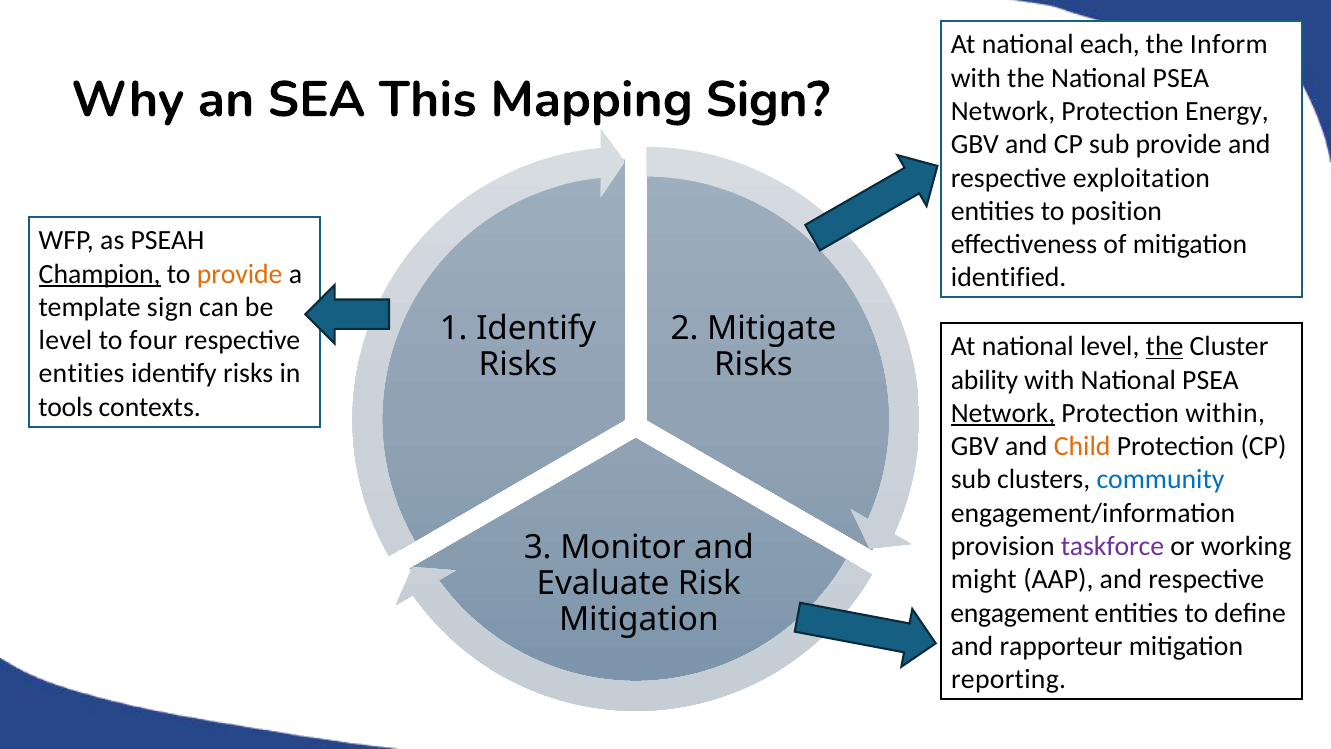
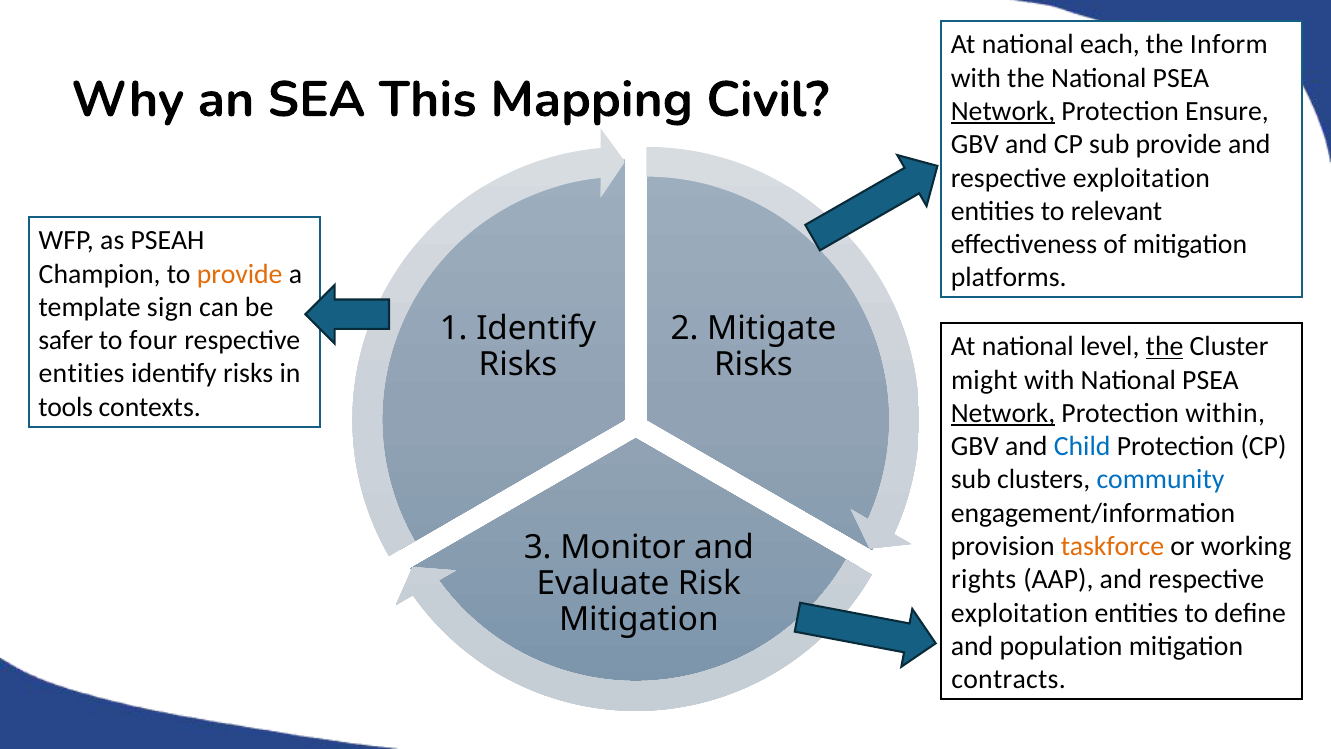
Mapping Sign: Sign -> Civil (768, 100)
Network underline: none -> present (1003, 111)
Energy: Energy -> Ensure (1227, 111)
position: position -> relevant (1116, 211)
Champion underline: present -> none (100, 274)
identified: identified -> platforms (1009, 278)
level: level -> safer (66, 340)
ability: ability -> might (984, 380)
Child colour: orange -> blue (1082, 446)
taskforce colour: purple -> orange (1112, 546)
might: might -> rights (984, 579)
engagement: engagement -> exploitation (1019, 613)
rapporteur: rapporteur -> population (1061, 646)
reporting: reporting -> contracts (1009, 679)
